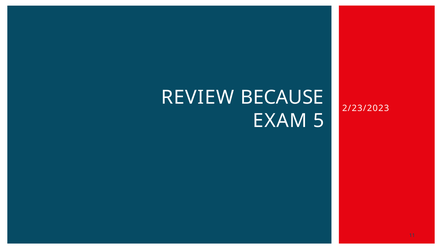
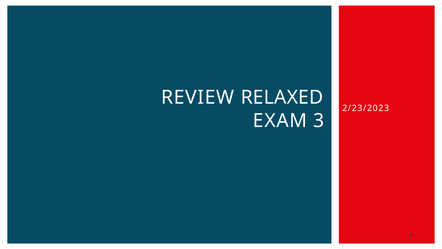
BECAUSE: BECAUSE -> RELAXED (282, 97)
5: 5 -> 3 (319, 121)
